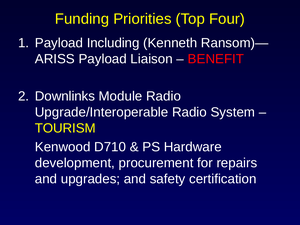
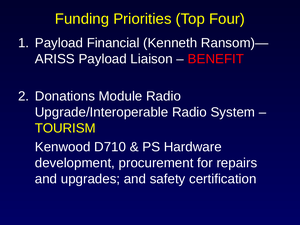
Including: Including -> Financial (113, 43)
Downlinks: Downlinks -> Donations (65, 96)
